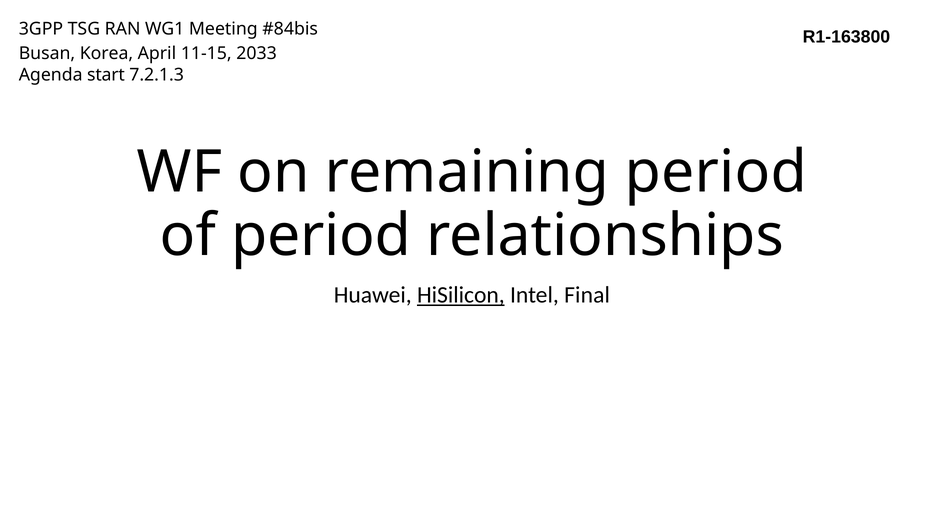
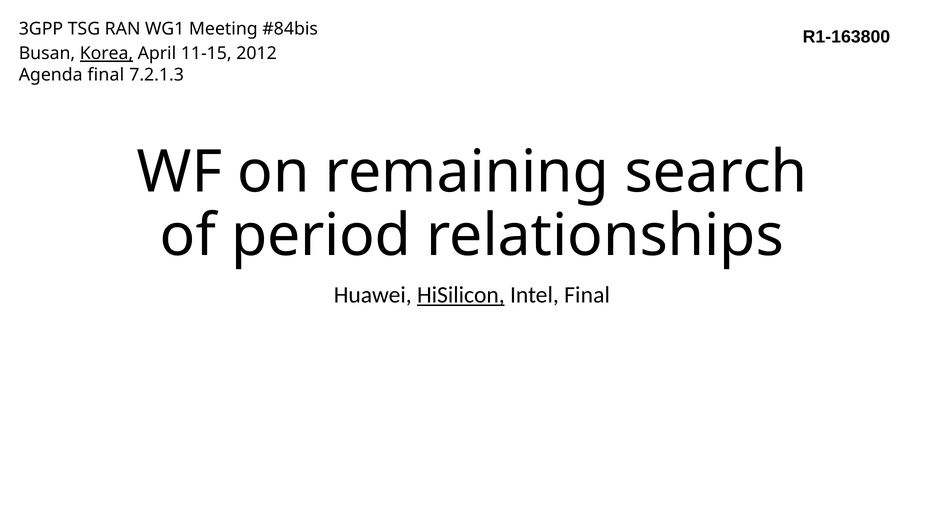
Korea underline: none -> present (106, 54)
2033: 2033 -> 2012 (257, 54)
Agenda start: start -> final (106, 75)
remaining period: period -> search (716, 172)
